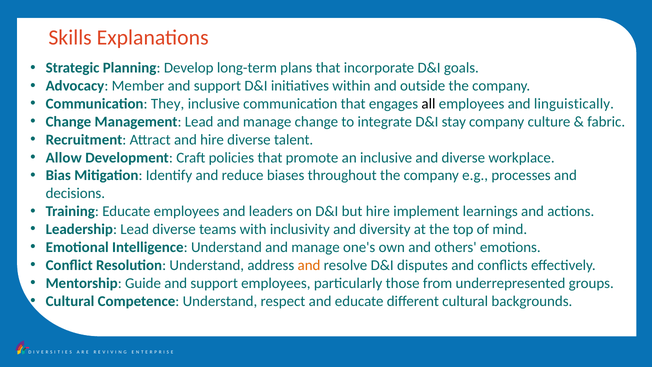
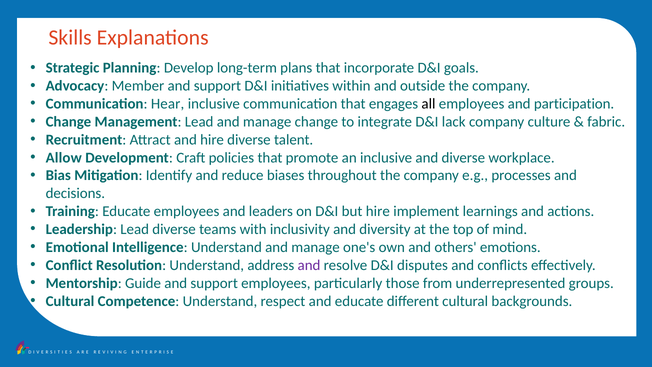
They: They -> Hear (168, 104)
linguistically: linguistically -> participation (574, 104)
stay: stay -> lack (454, 122)
and colour: orange -> purple (309, 265)
